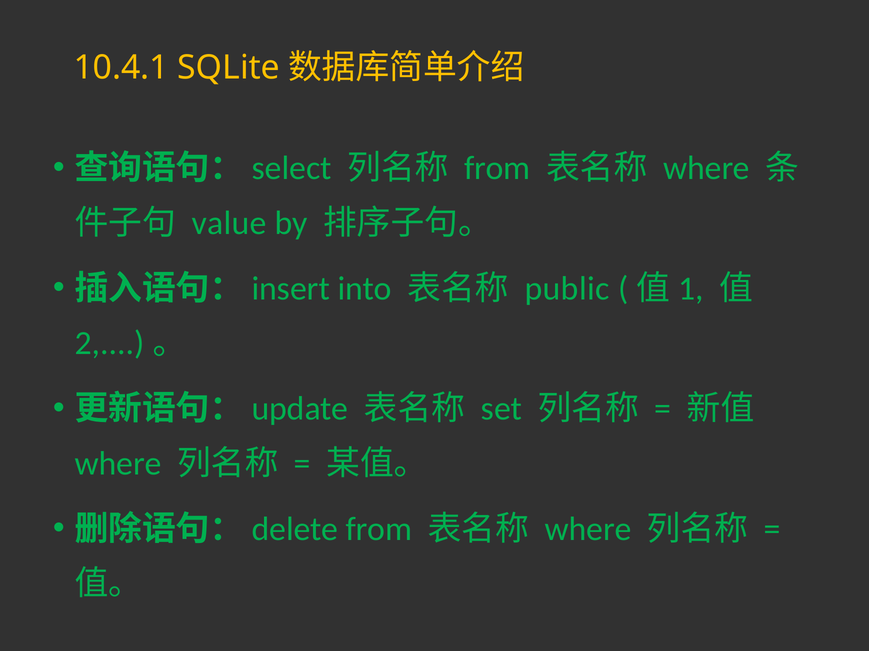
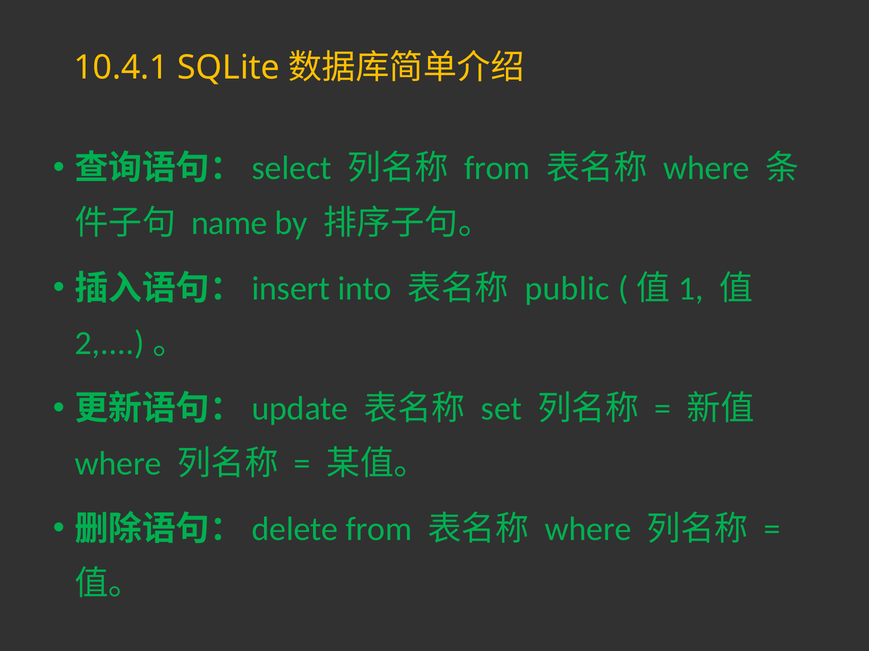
value: value -> name (229, 223)
